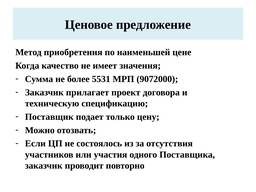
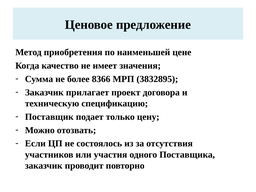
5531: 5531 -> 8366 (101, 79)
9072000: 9072000 -> 3832895 (157, 79)
